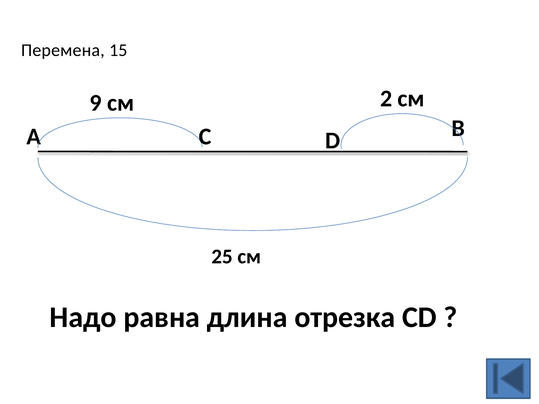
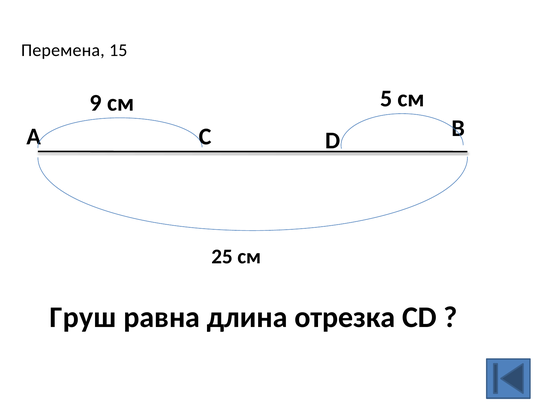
2: 2 -> 5 (386, 99)
Надо: Надо -> Груш (83, 317)
